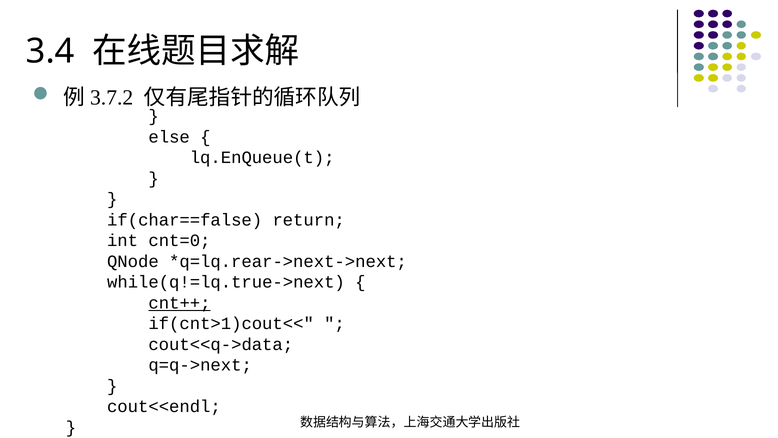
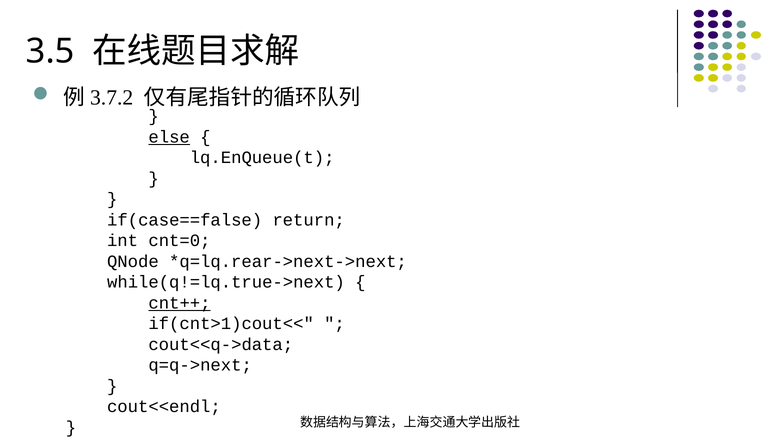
3.4: 3.4 -> 3.5 (50, 51)
else underline: none -> present (169, 137)
if(char==false: if(char==false -> if(case==false (185, 220)
